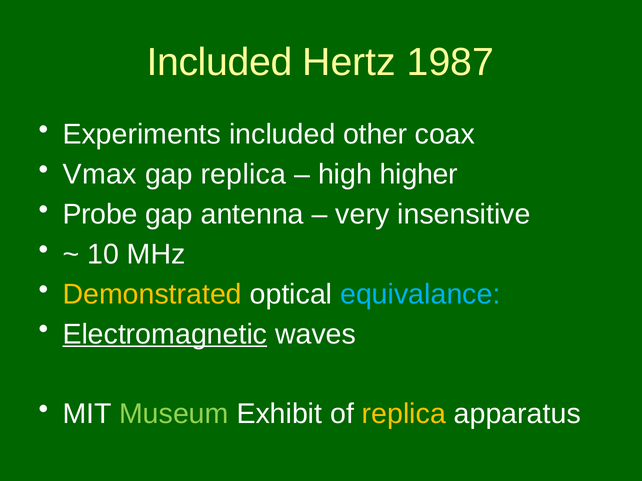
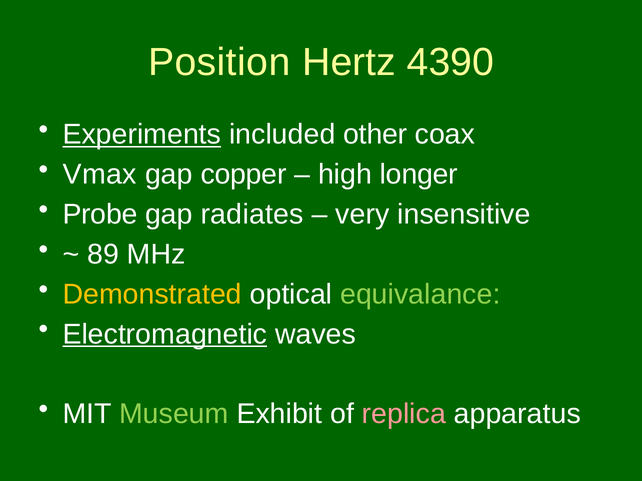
Included: Included -> Position (219, 62)
1987: 1987 -> 4390 (450, 62)
Experiments underline: none -> present (142, 135)
gap replica: replica -> copper (244, 175)
higher: higher -> longer (419, 175)
antenna: antenna -> radiates (252, 215)
10: 10 -> 89 (103, 255)
equivalance colour: light blue -> light green (420, 295)
replica colour: yellow -> pink (404, 414)
